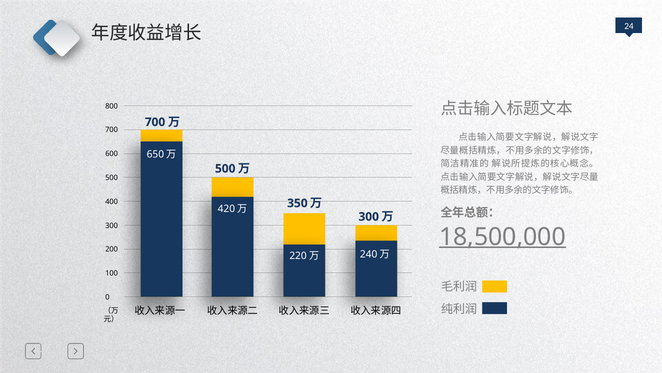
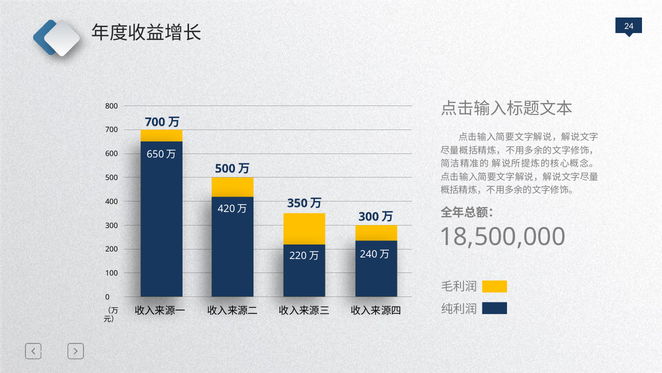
18,500,000 underline: present -> none (502, 236)
